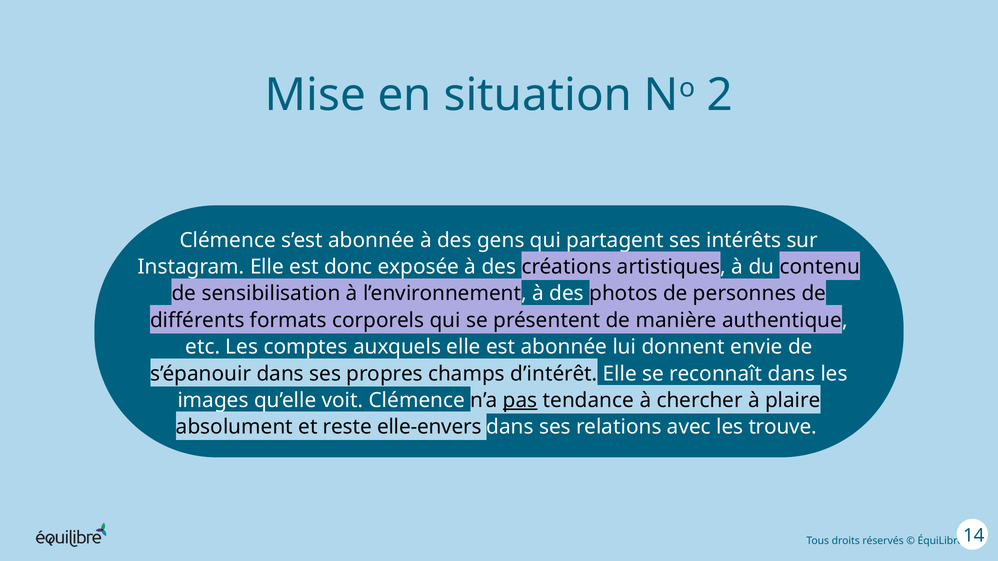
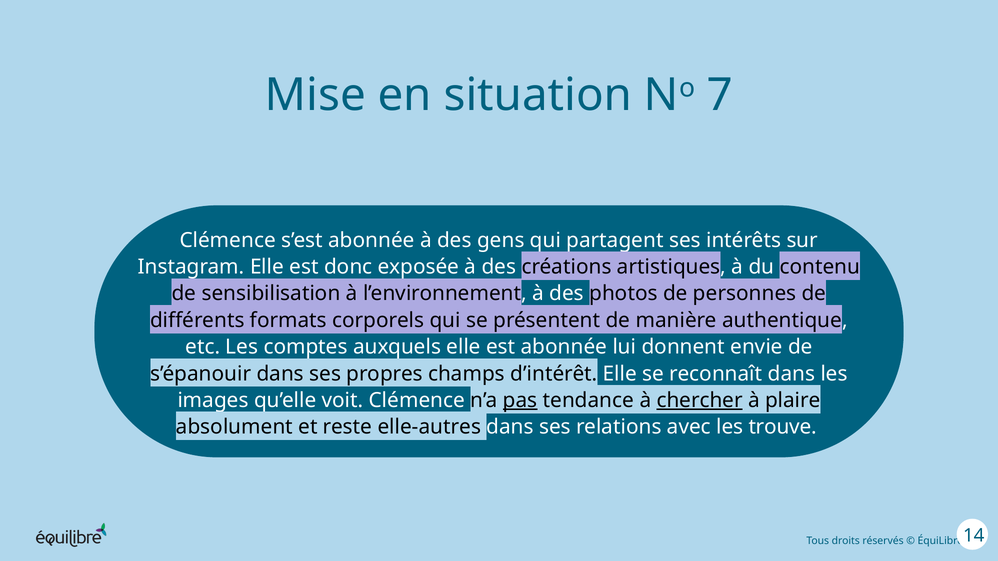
2: 2 -> 7 (720, 95)
chercher underline: none -> present (700, 401)
elle-envers: elle-envers -> elle-autres (429, 427)
